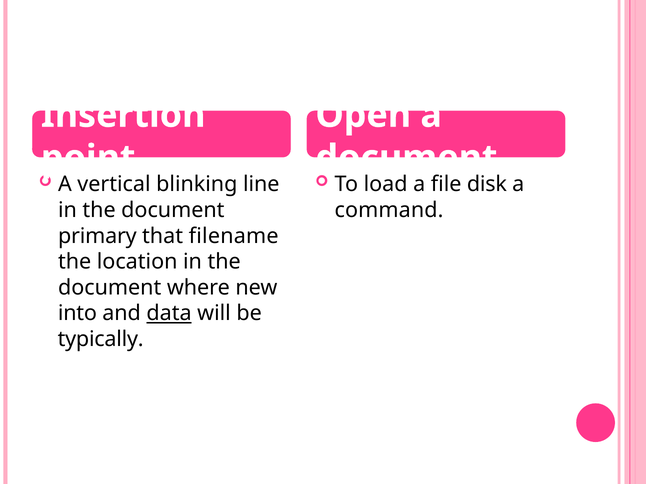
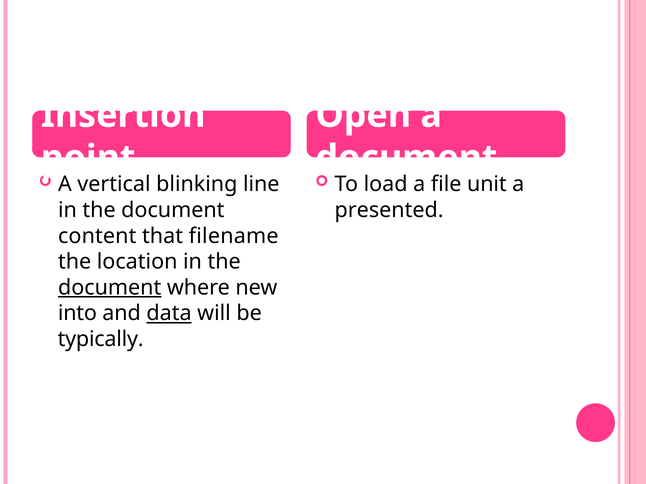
disk: disk -> unit (487, 185)
command: command -> presented (389, 210)
primary: primary -> content (97, 236)
document underline: none -> present (110, 288)
